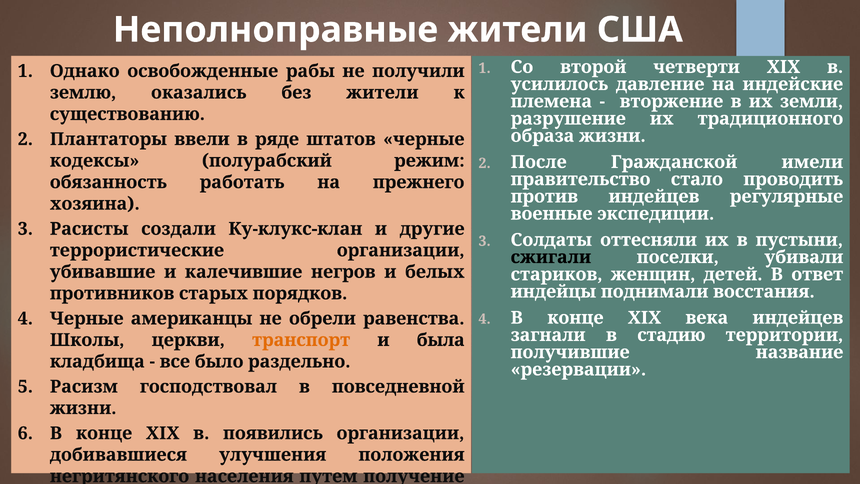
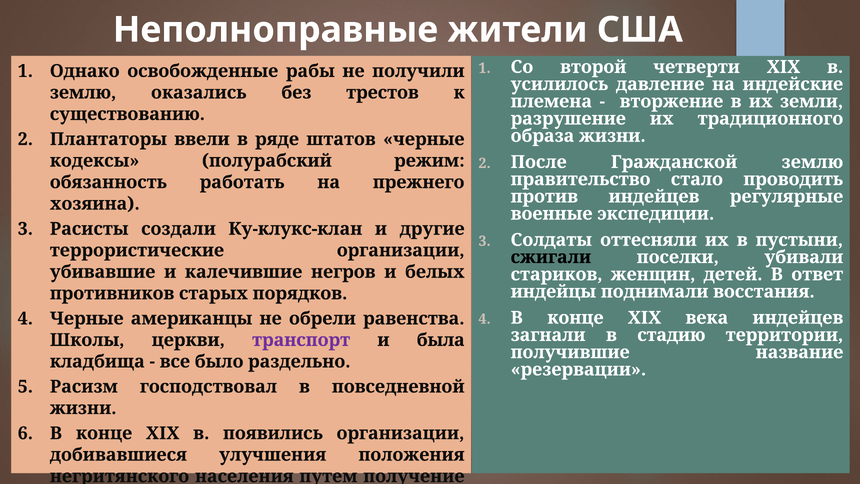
без жители: жители -> трестов (382, 93)
Гражданской имели: имели -> землю (812, 162)
транспорт colour: orange -> purple (301, 340)
